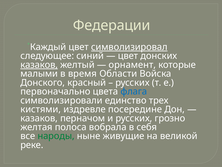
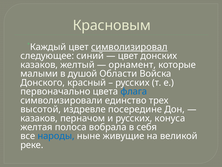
Федерации: Федерации -> Красновым (112, 25)
казаков underline: present -> none (39, 65)
время: время -> душой (82, 74)
кистями: кистями -> высотой (41, 109)
грозно: грозно -> конуса (170, 118)
народы colour: green -> blue (56, 136)
